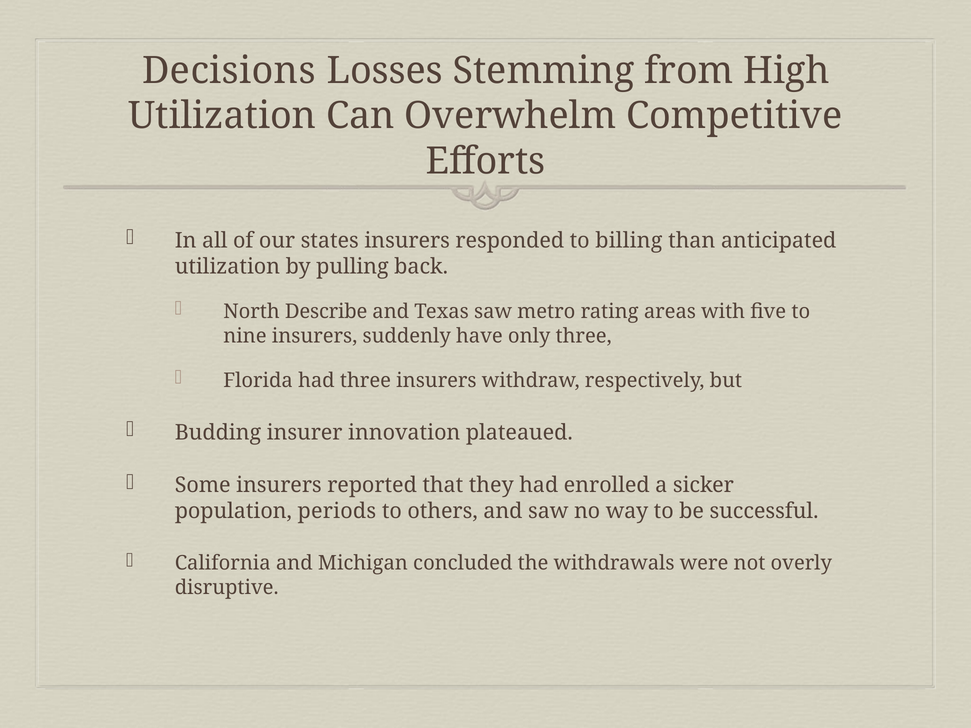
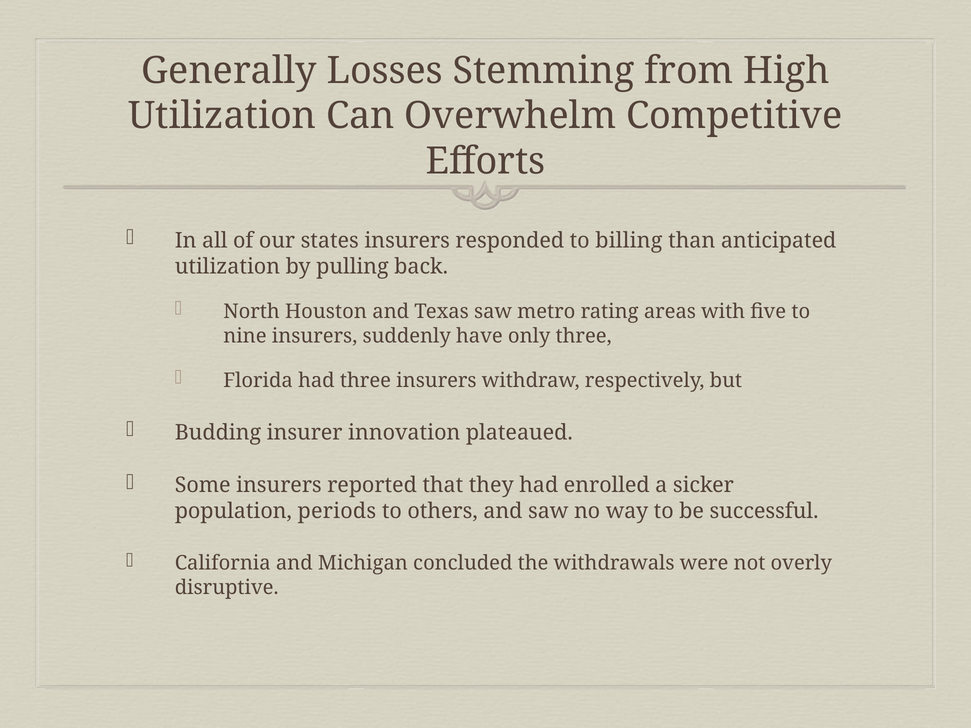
Decisions: Decisions -> Generally (229, 71)
Describe: Describe -> Houston (326, 312)
